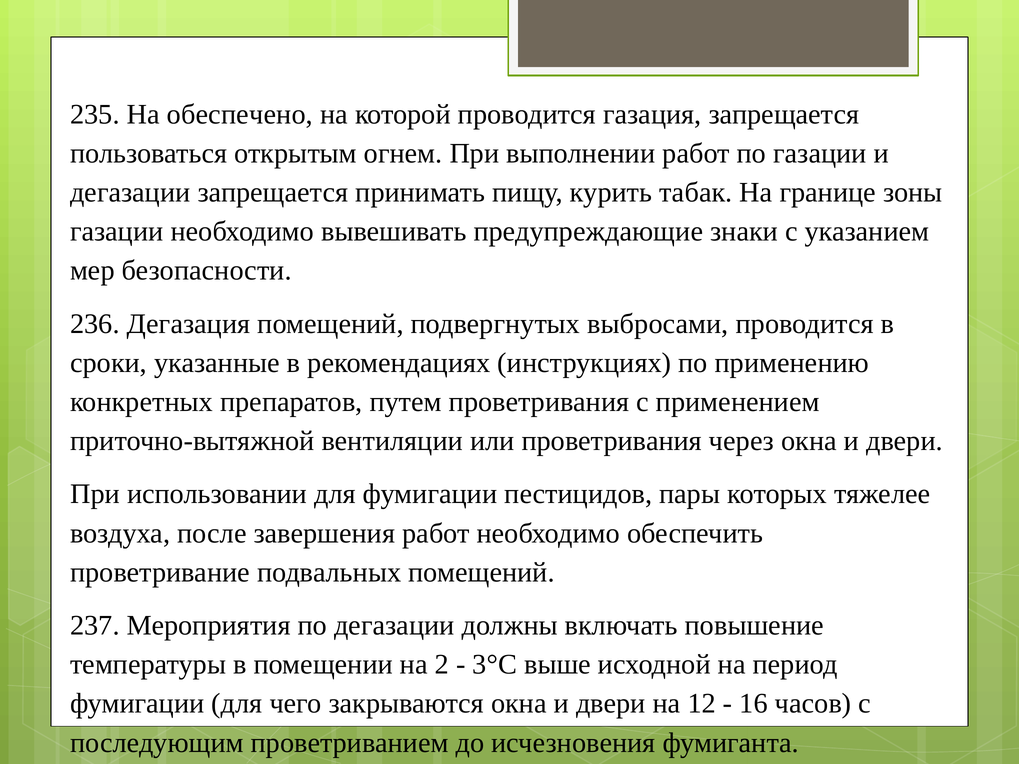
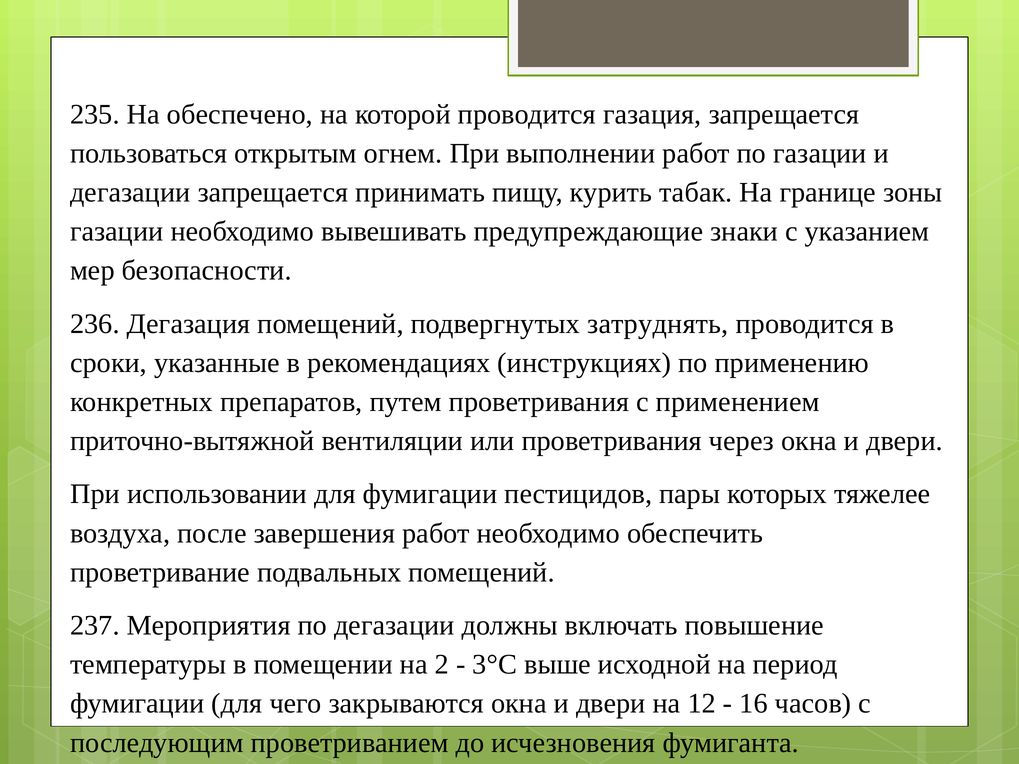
выбросами: выбросами -> затруднять (658, 324)
